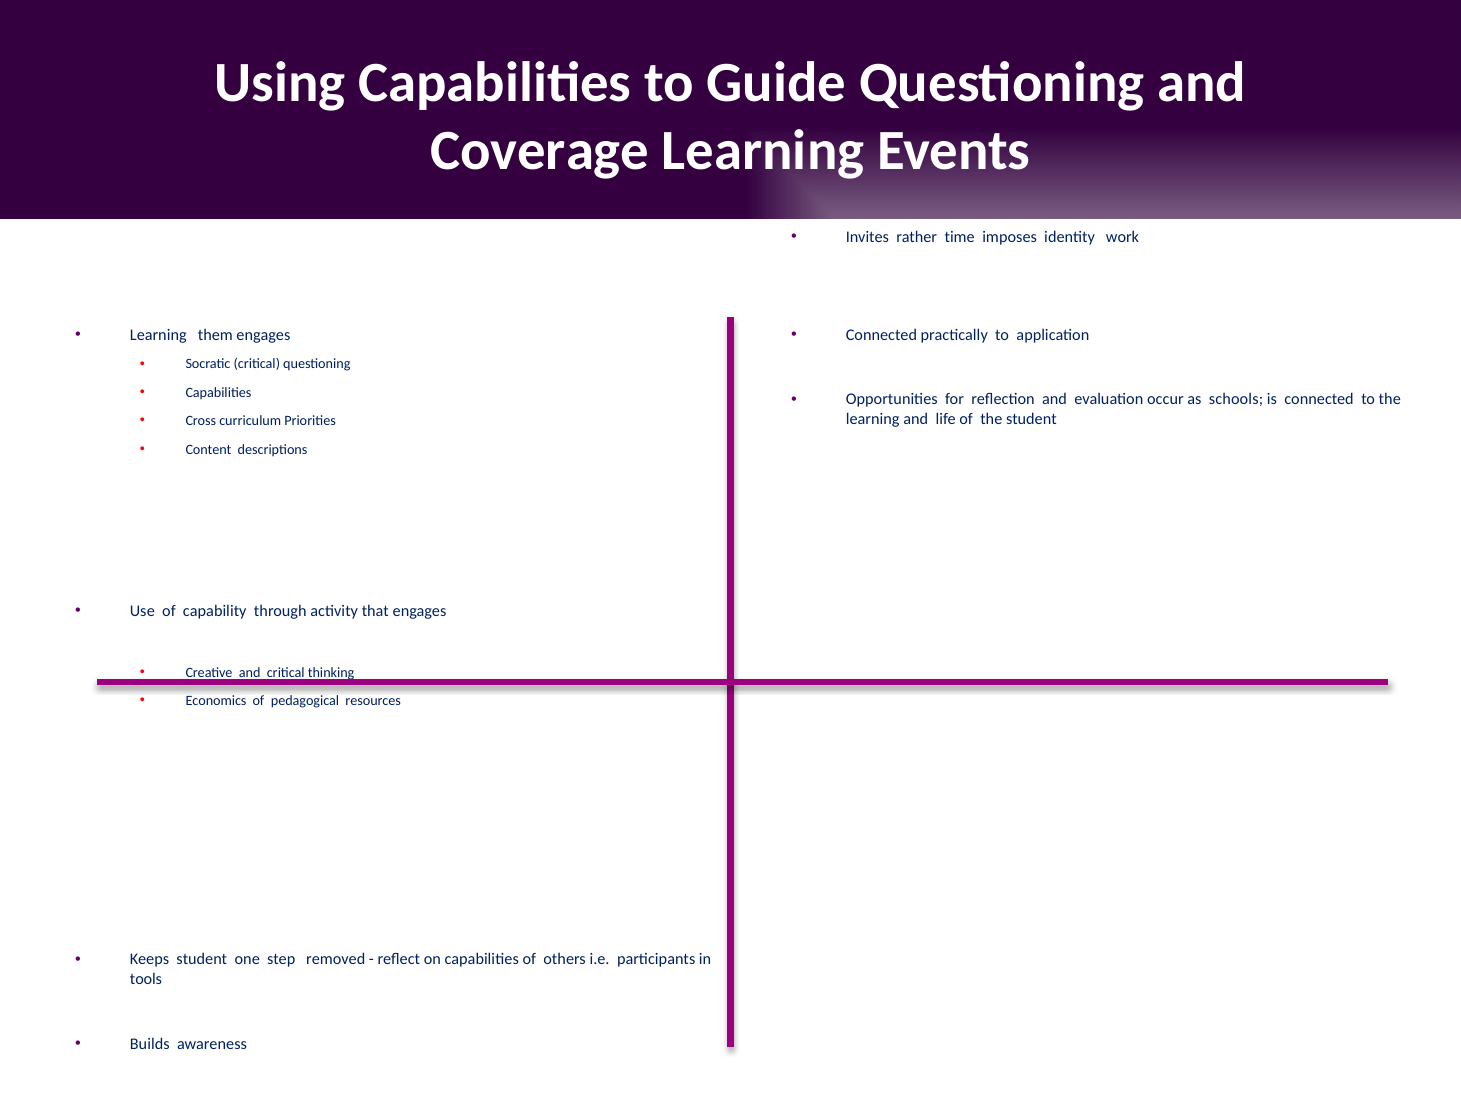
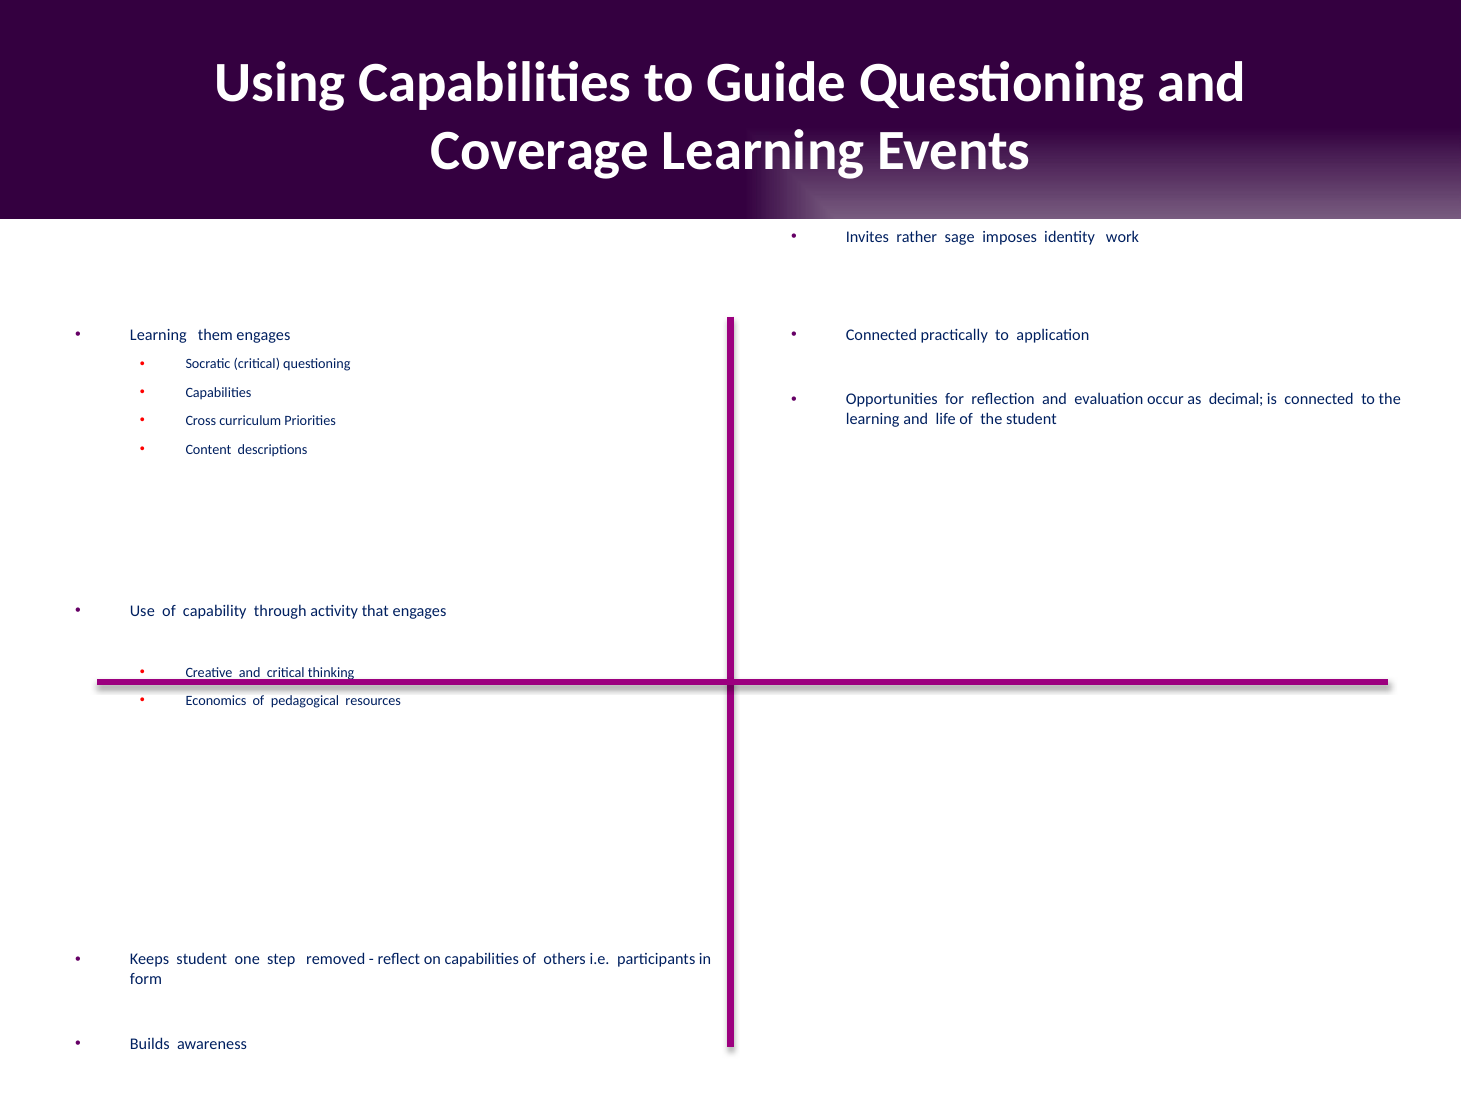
time: time -> sage (960, 237)
schools: schools -> decimal (1236, 400)
tools: tools -> form (146, 979)
